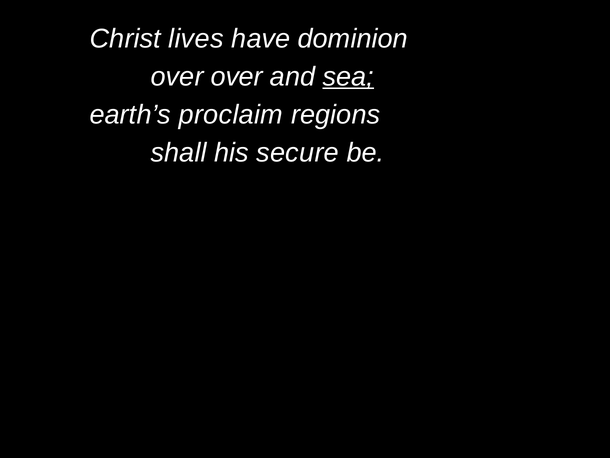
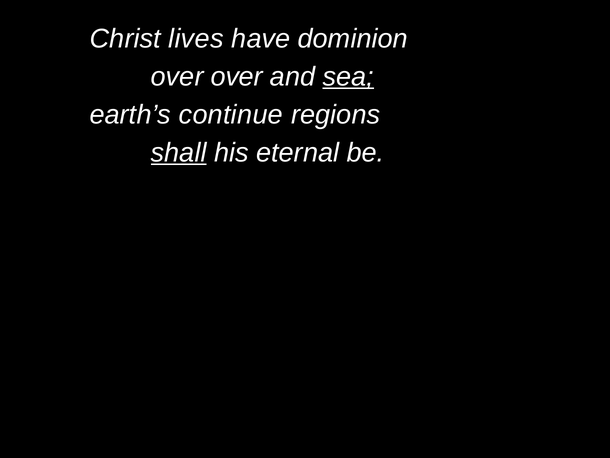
proclaim: proclaim -> continue (231, 115)
shall underline: none -> present (179, 152)
secure: secure -> eternal (298, 152)
